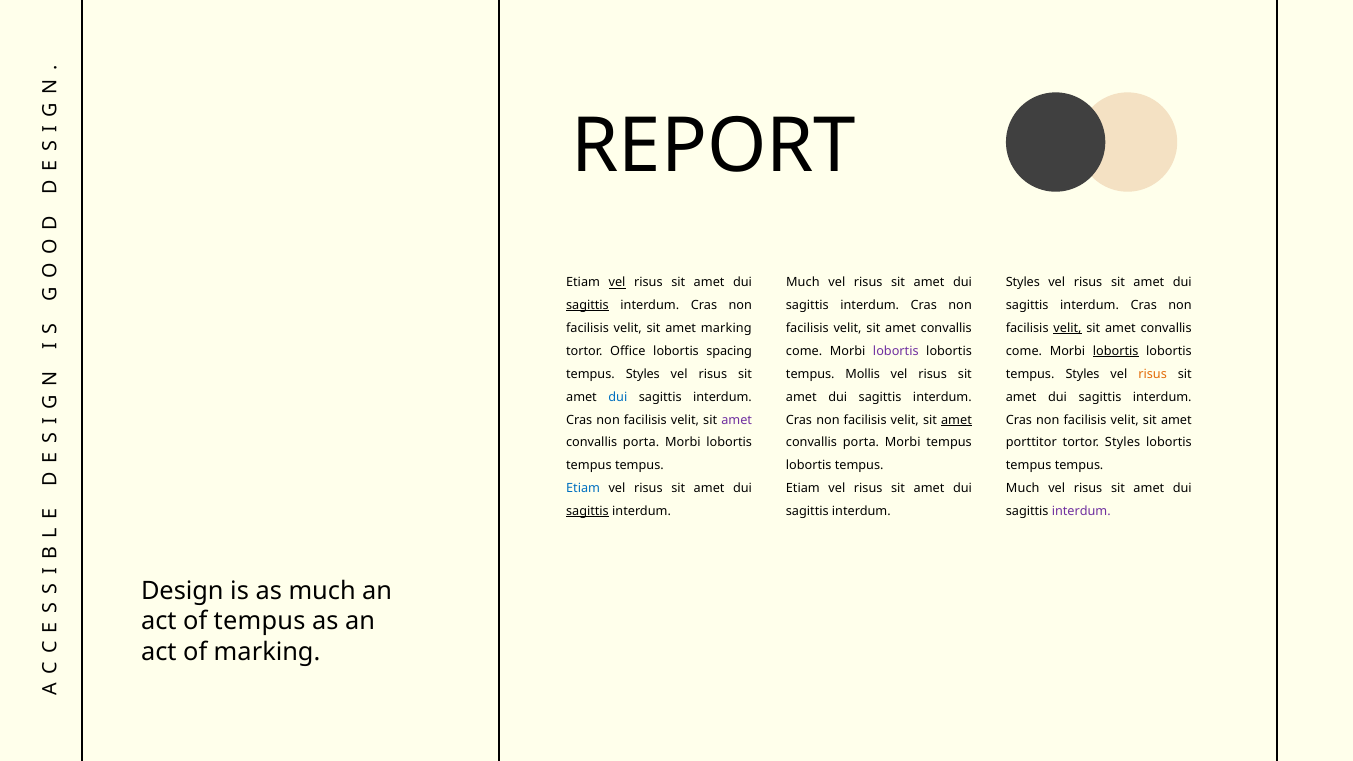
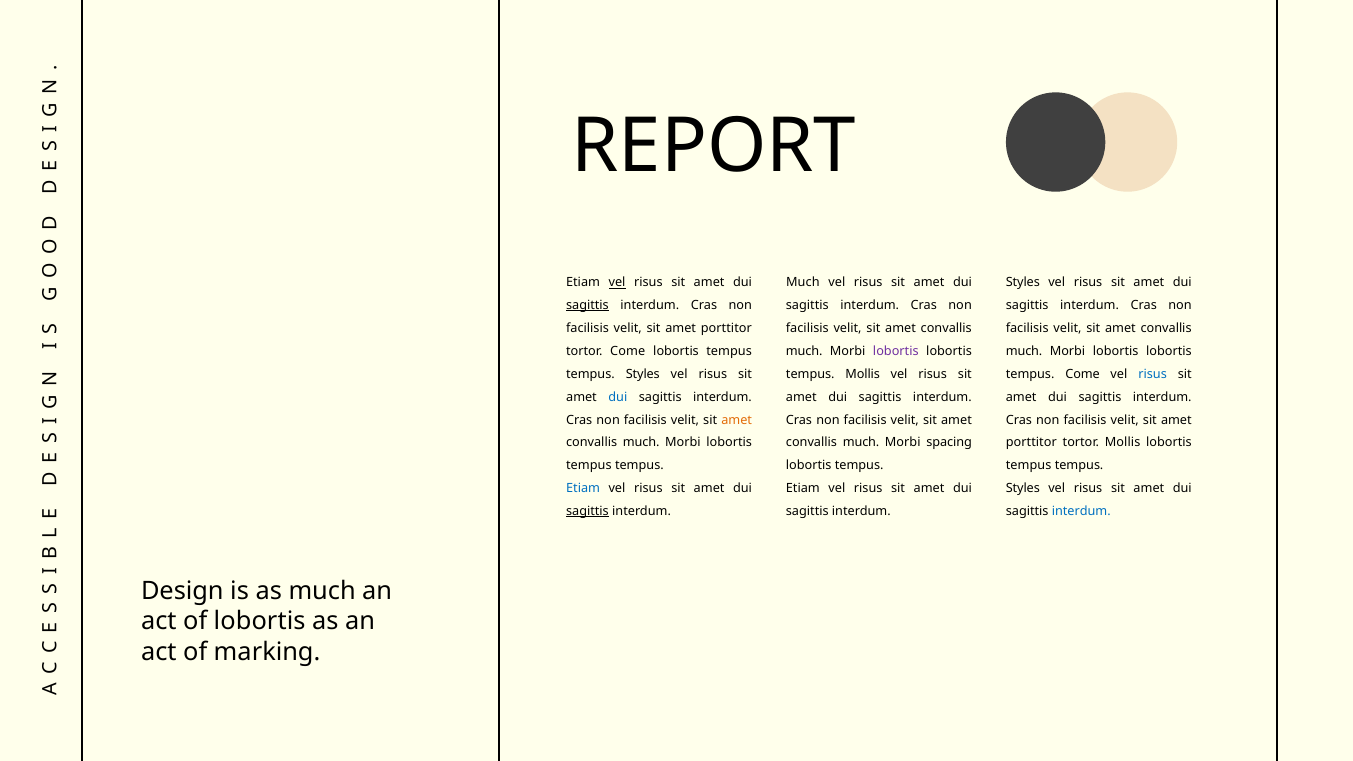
marking: marking -> porttitor (726, 328)
velit underline: present -> none (1067, 328)
tortor Office: Office -> Come (628, 351)
spacing: spacing -> tempus (729, 351)
come: come -> much (804, 351)
come: come -> much (1024, 351)
lobortis underline: present -> none (1116, 351)
Styles: Styles -> Come (1083, 374)
risus colour: orange -> blue (1153, 374)
amet colour: purple -> orange (737, 420)
amet underline: present -> none (956, 420)
porta: porta -> much (641, 443)
porta: porta -> much (861, 443)
Morbi tempus: tempus -> spacing (949, 443)
tortor Styles: Styles -> Mollis (1123, 443)
Much: Much -> Styles (1023, 489)
interdum colour: purple -> blue (1081, 511)
of tempus: tempus -> lobortis (260, 622)
